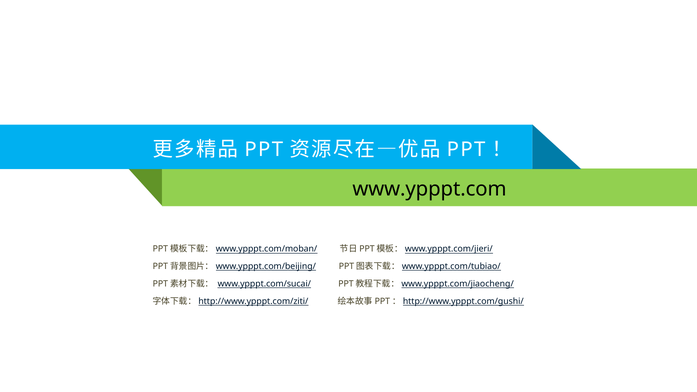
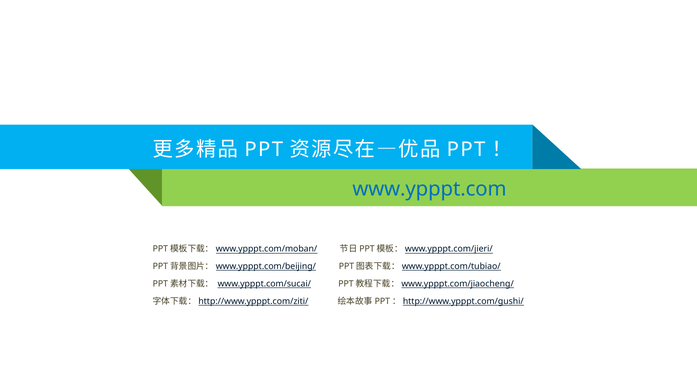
www.ypppt.com colour: black -> blue (429, 189)
